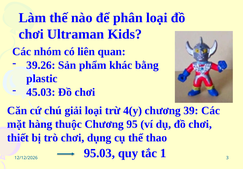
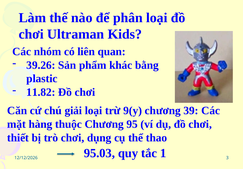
45.03: 45.03 -> 11.82 (41, 92)
4(y: 4(y -> 9(y (133, 110)
